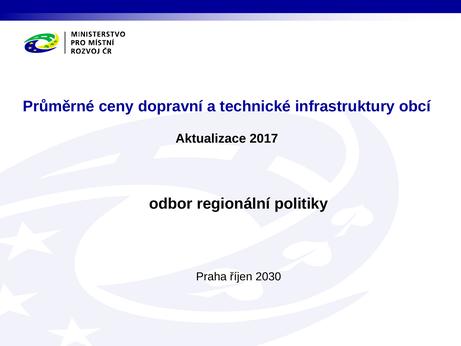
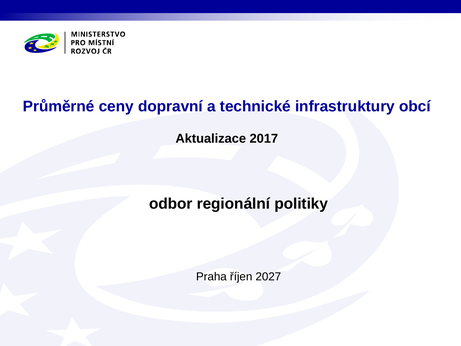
2030: 2030 -> 2027 (268, 276)
